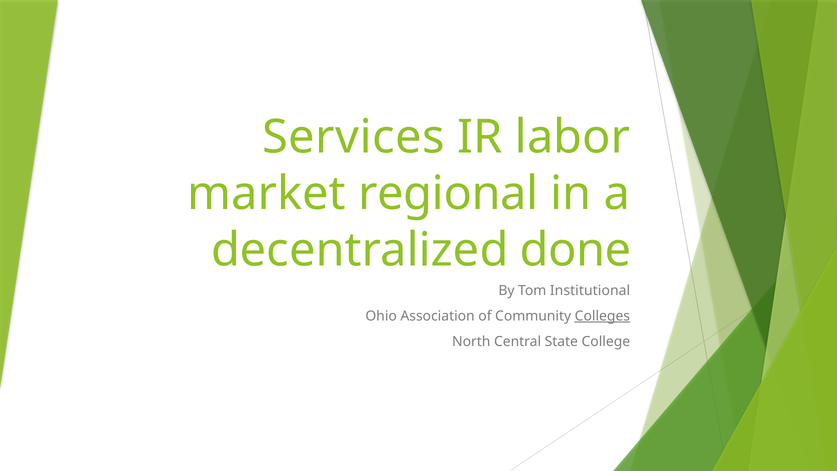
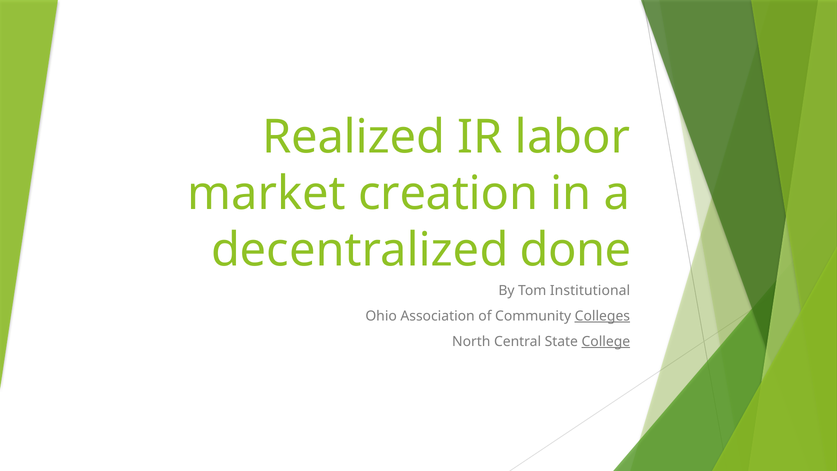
Services: Services -> Realized (354, 137)
regional: regional -> creation (448, 193)
College underline: none -> present (606, 341)
